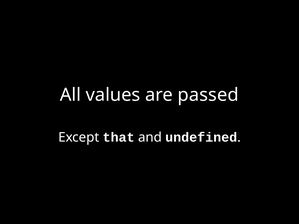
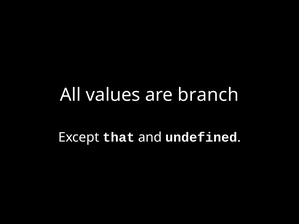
passed: passed -> branch (208, 95)
